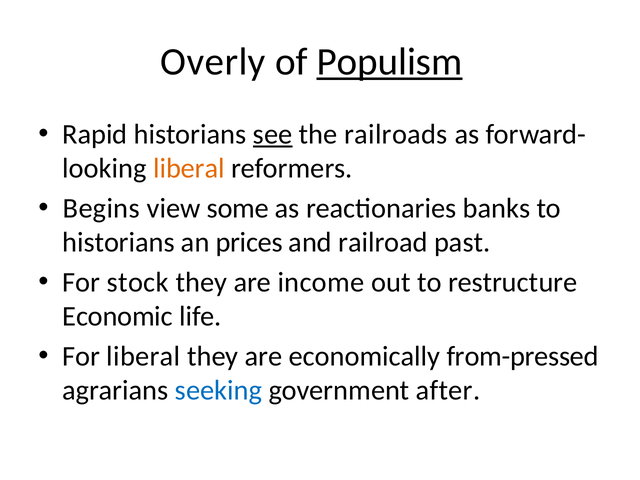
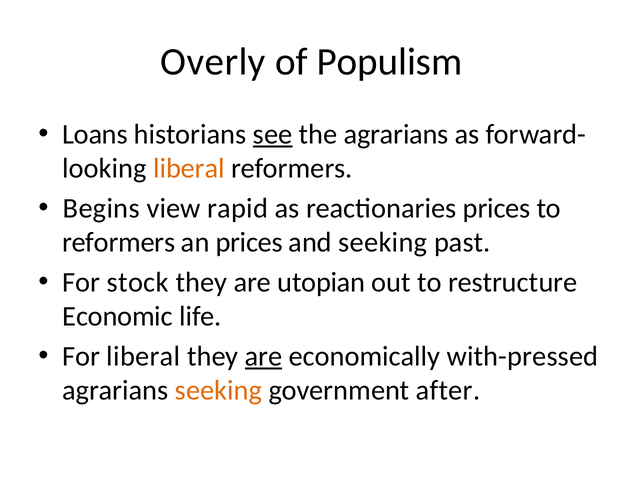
Populism underline: present -> none (390, 62)
Rapid: Rapid -> Loans (95, 134)
the railroads: railroads -> agrarians (396, 134)
some: some -> rapid (238, 208)
reactionaries banks: banks -> prices (497, 208)
historians: historians -> reformers (119, 242)
and railroad: railroad -> seeking (383, 242)
income: income -> utopian (321, 282)
are underline: none -> present (264, 356)
from-pressed: from-pressed -> with-pressed (522, 356)
seeking colour: blue -> orange (219, 391)
